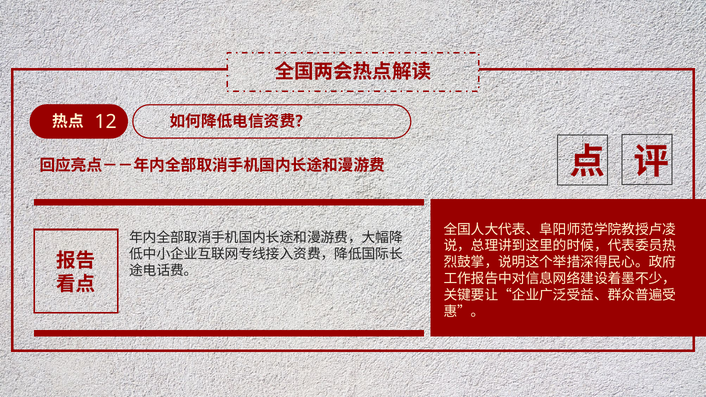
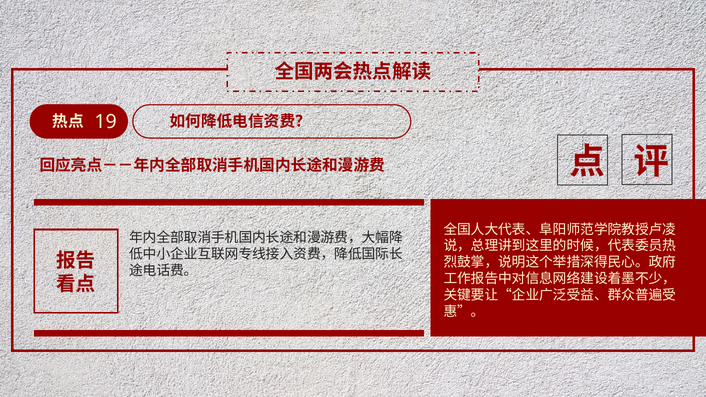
12: 12 -> 19 (106, 122)
